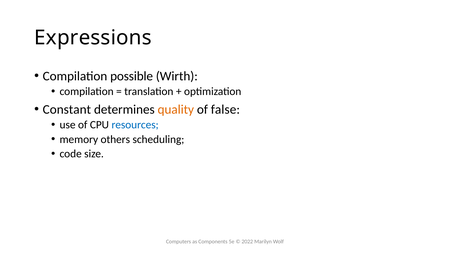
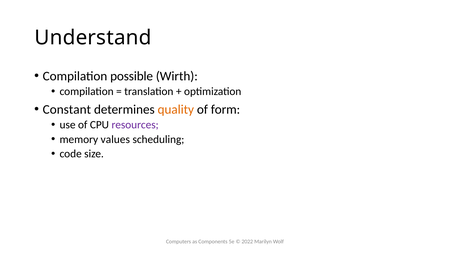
Expressions: Expressions -> Understand (93, 38)
false: false -> form (225, 109)
resources colour: blue -> purple (135, 125)
others: others -> values (115, 139)
